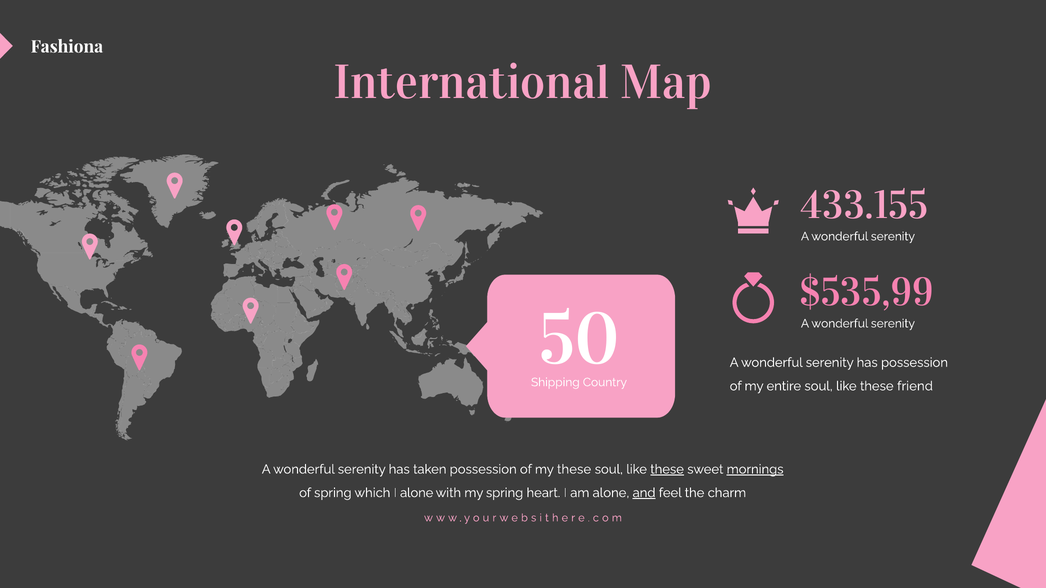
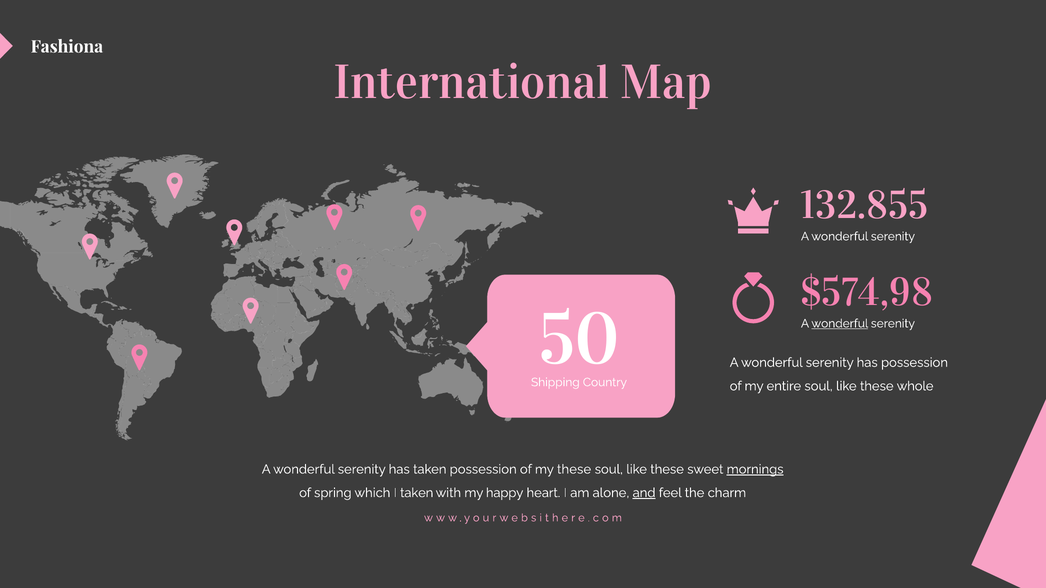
433.155: 433.155 -> 132.855 (865, 205)
$535,99: $535,99 -> $574,98 (867, 292)
wonderful underline: none -> present (840, 324)
friend: friend -> whole (915, 386)
these underline: present -> none (667, 470)
I alone: alone -> taken (417, 493)
my spring: spring -> happy (505, 493)
